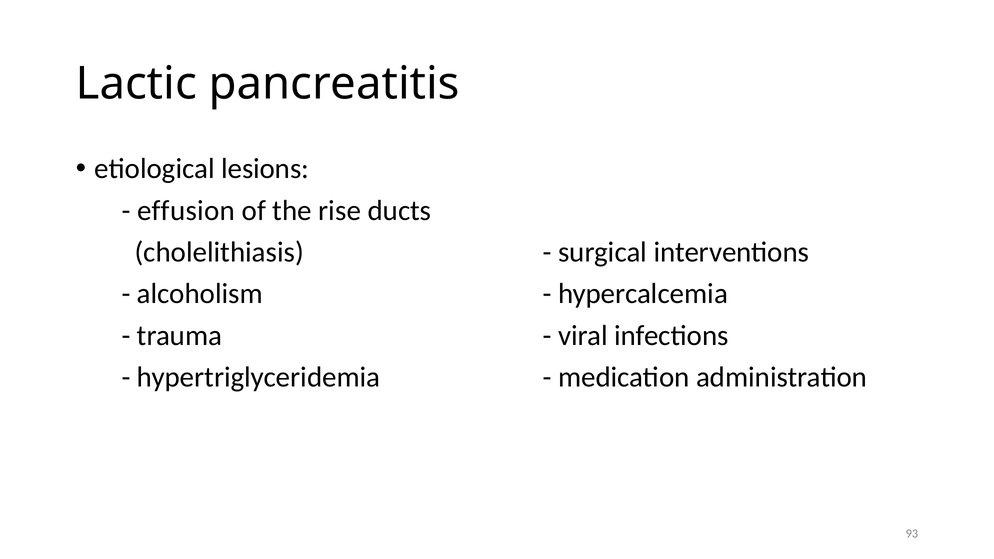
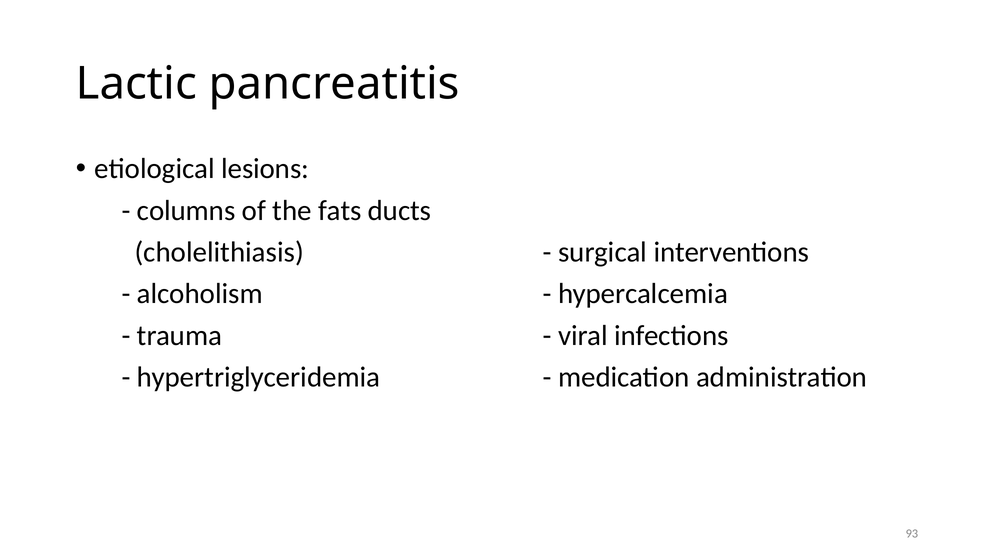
effusion: effusion -> columns (186, 211)
rise: rise -> fats (340, 211)
